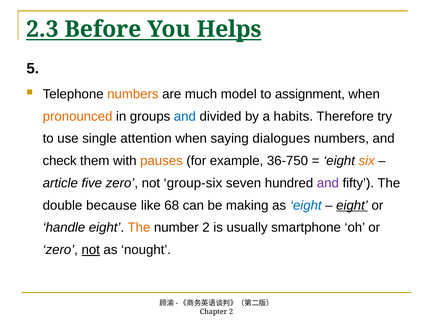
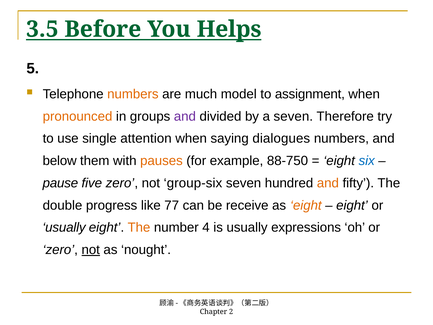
2.3: 2.3 -> 3.5 (42, 29)
and colour: blue -> purple (185, 116)
a habits: habits -> seven (293, 116)
check: check -> below (60, 161)
36-750: 36-750 -> 88-750 (287, 161)
six colour: orange -> blue (367, 161)
article: article -> pause (60, 183)
and colour: purple -> orange (328, 183)
because: because -> progress (112, 205)
68: 68 -> 77 (172, 205)
making: making -> receive (247, 205)
eight colour: blue -> orange (306, 205)
eight underline: present -> none (352, 205)
handle: handle -> usually (64, 227)
number 2: 2 -> 4 (206, 227)
smartphone: smartphone -> expressions (306, 227)
